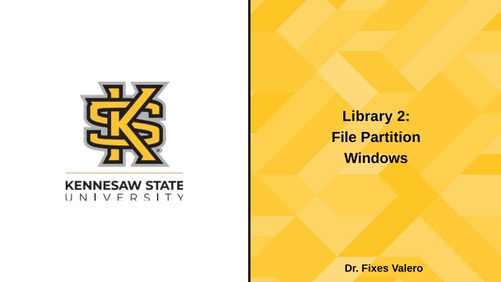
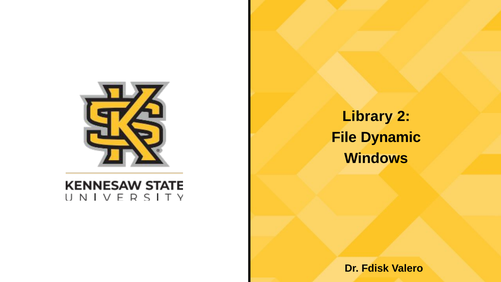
Partition: Partition -> Dynamic (391, 137)
Fixes: Fixes -> Fdisk (375, 268)
